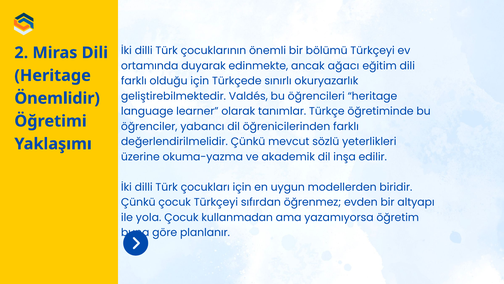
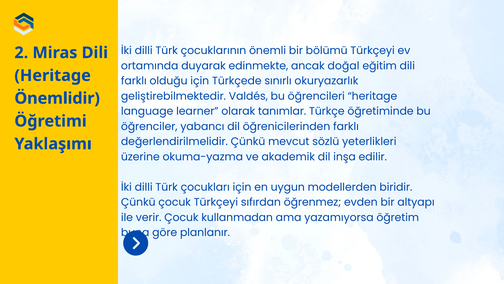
ağacı: ağacı -> doğal (343, 66)
yola: yola -> verir (149, 217)
